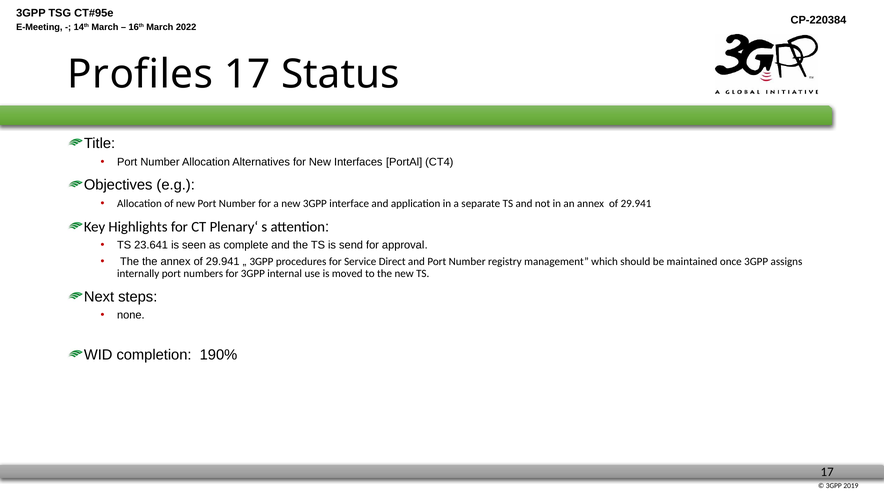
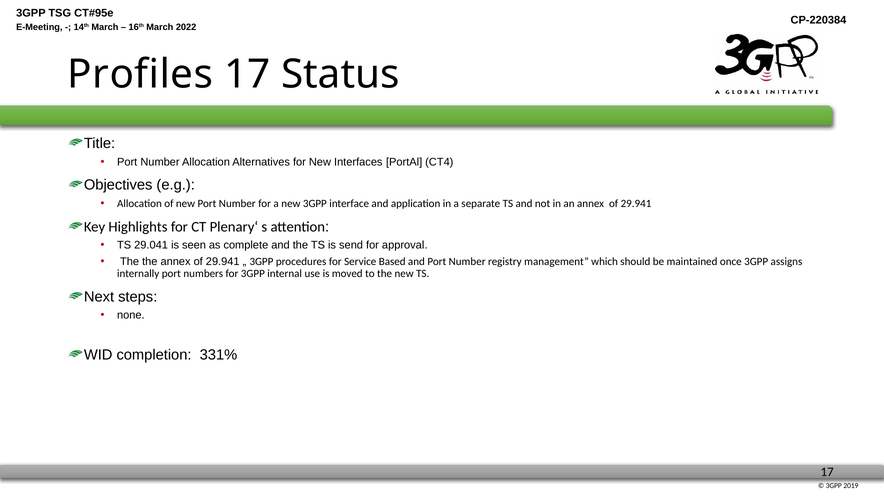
23.641: 23.641 -> 29.041 (151, 245)
Direct: Direct -> Based (392, 262)
190%: 190% -> 331% (218, 355)
